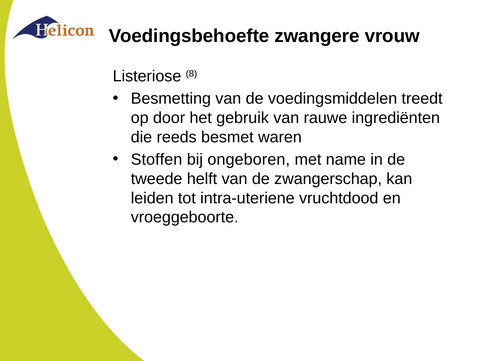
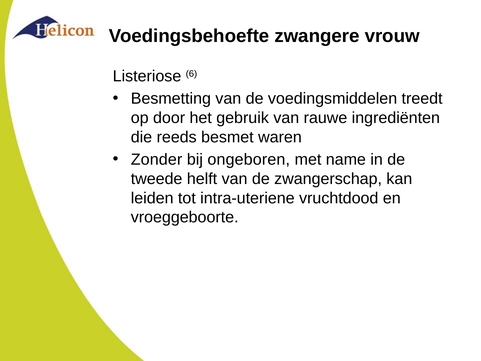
8: 8 -> 6 (191, 74)
Stoffen: Stoffen -> Zonder (157, 159)
